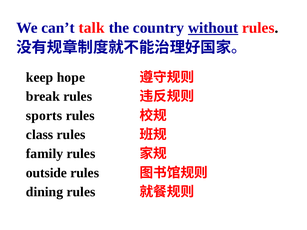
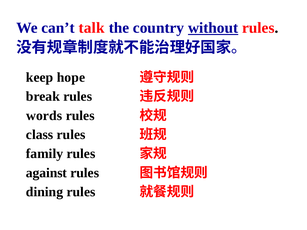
sports: sports -> words (44, 116)
outside: outside -> against (46, 173)
